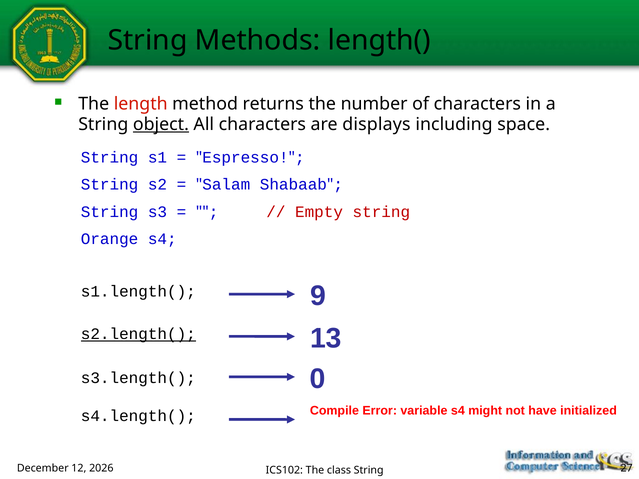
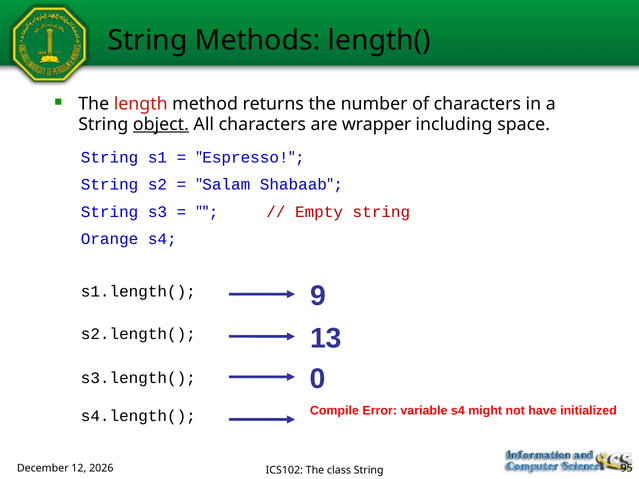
displays: displays -> wrapper (377, 124)
s2.length( underline: present -> none (138, 334)
27: 27 -> 95 (627, 469)
